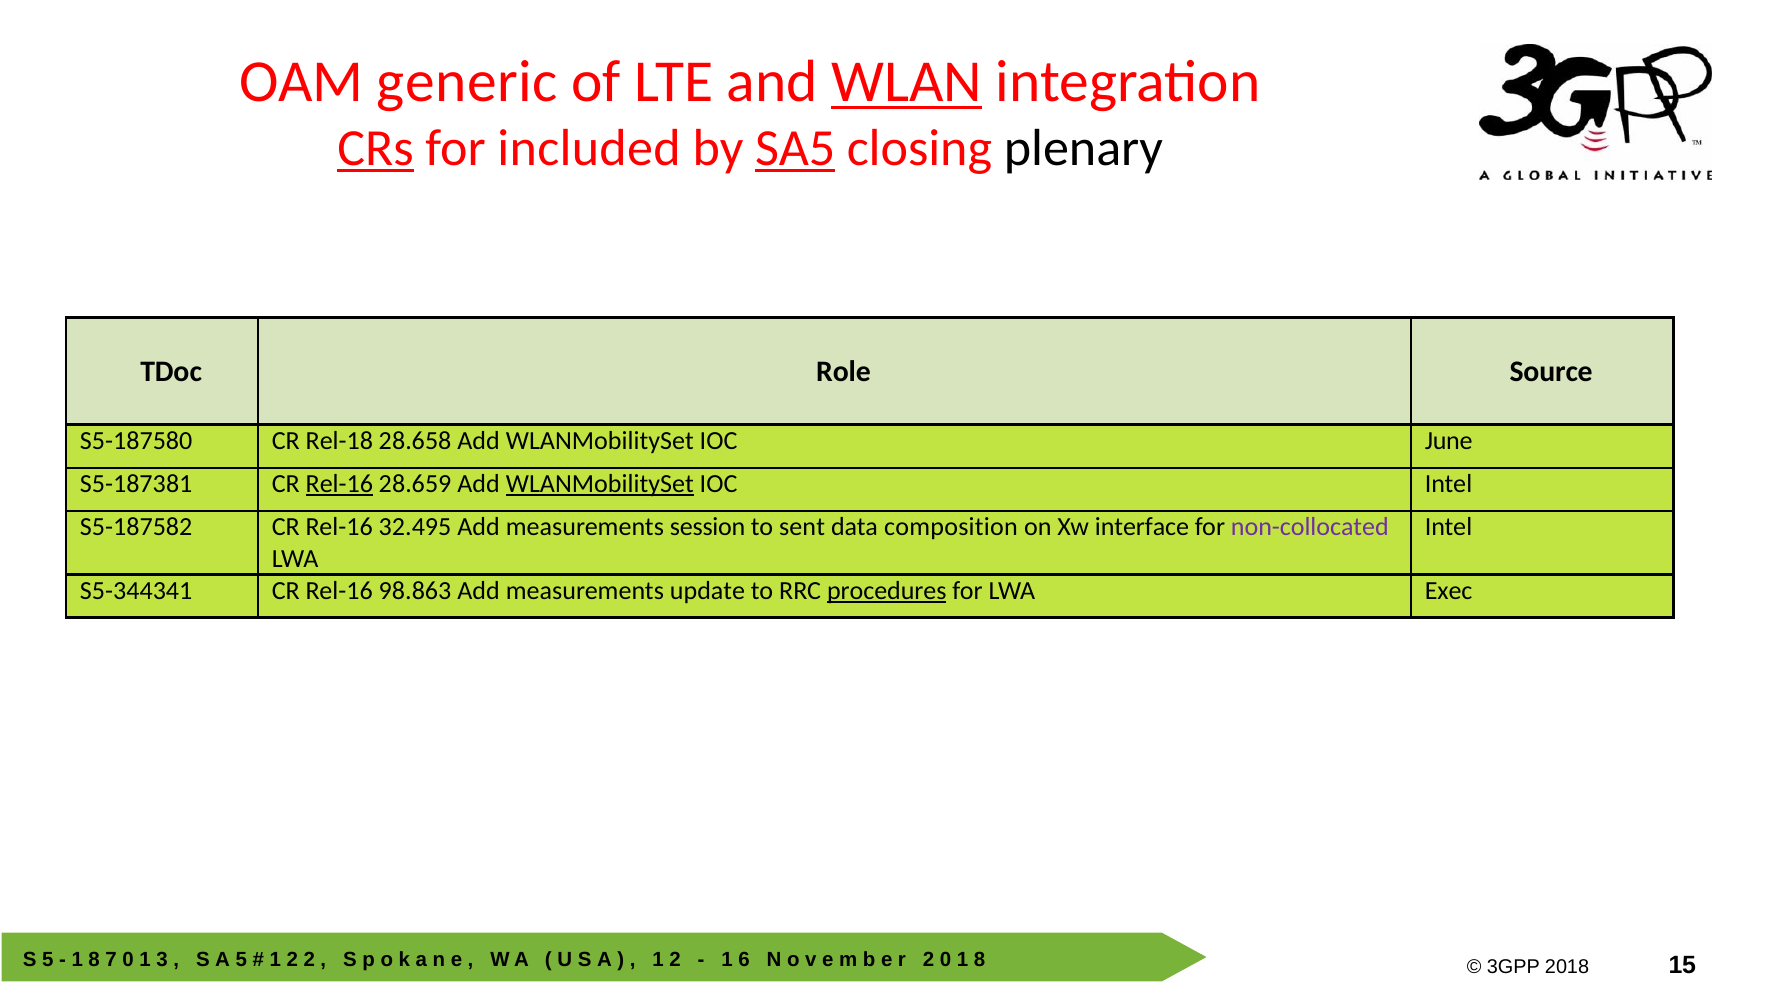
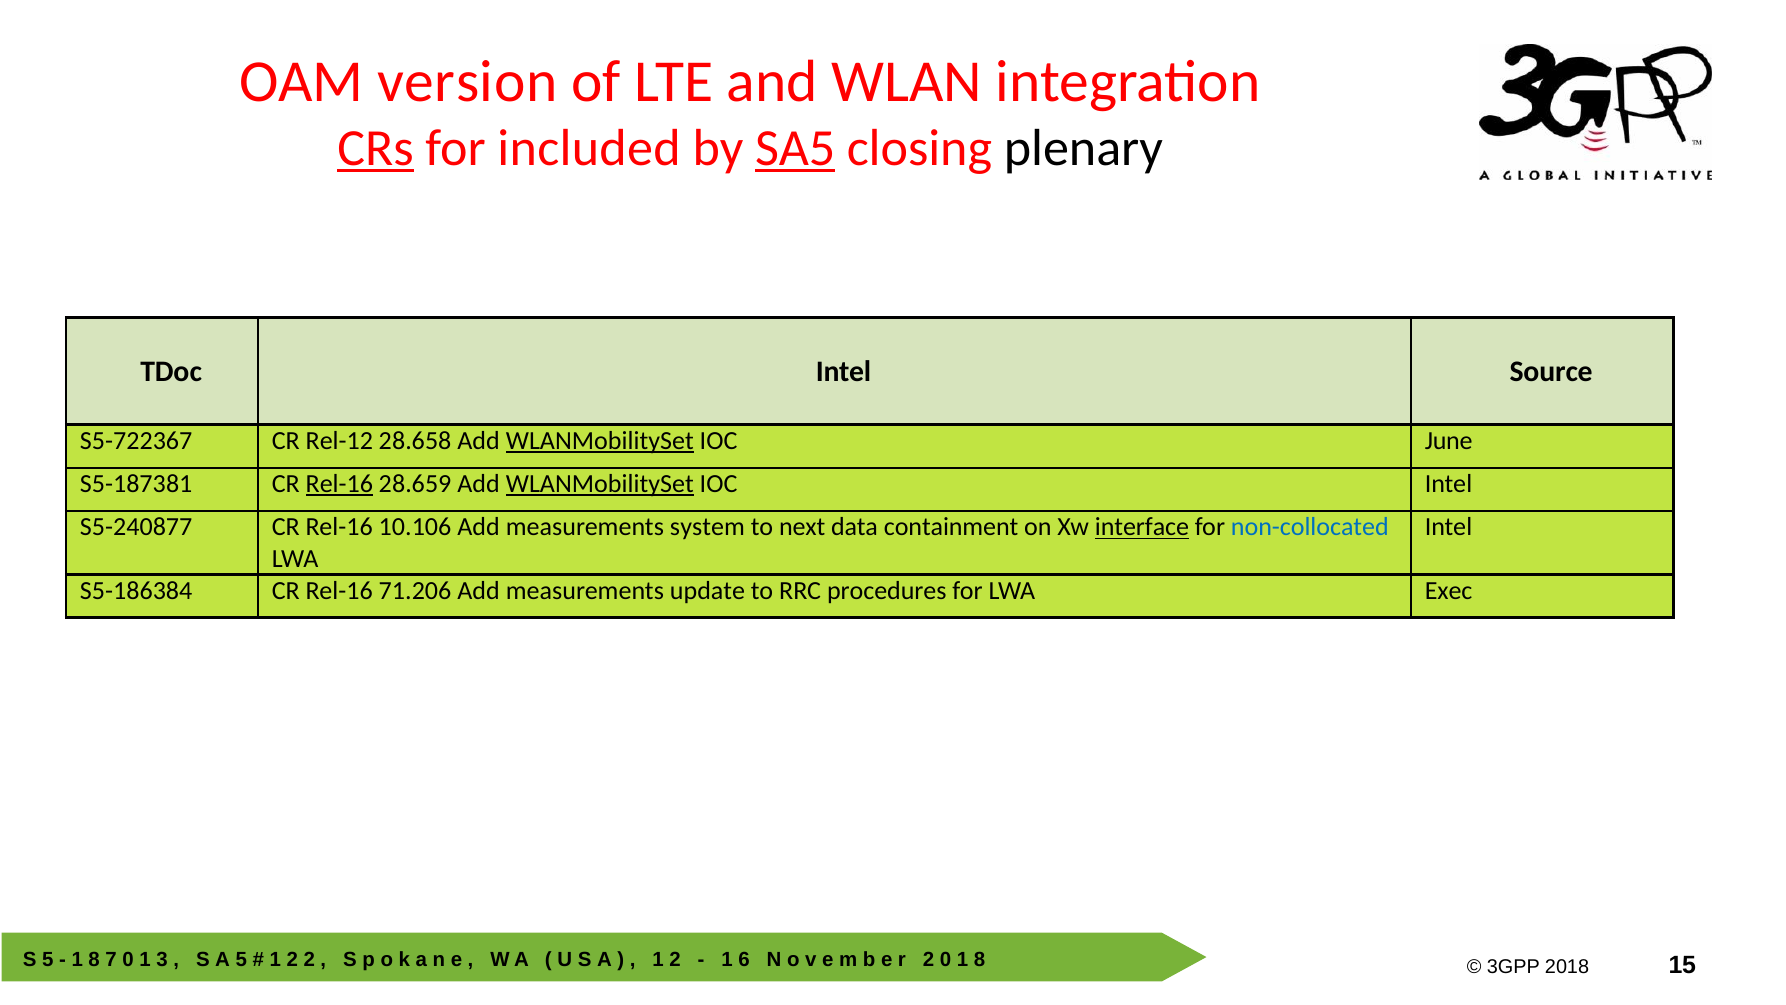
generic: generic -> version (467, 82)
WLAN underline: present -> none (907, 82)
TDoc Role: Role -> Intel (844, 371)
S5-187580: S5-187580 -> S5-722367 (136, 441)
Rel-18: Rel-18 -> Rel-12 (339, 441)
WLANMobilitySet underline: none -> present (600, 441)
S5-187582: S5-187582 -> S5-240877 (136, 527)
32.495: 32.495 -> 10.106 (415, 527)
session: session -> system (707, 527)
sent: sent -> next (802, 527)
composition: composition -> containment (951, 527)
interface underline: none -> present (1142, 527)
non-collocated colour: purple -> blue (1310, 527)
S5-344341: S5-344341 -> S5-186384 (136, 590)
98.863: 98.863 -> 71.206 (415, 590)
procedures underline: present -> none (887, 590)
